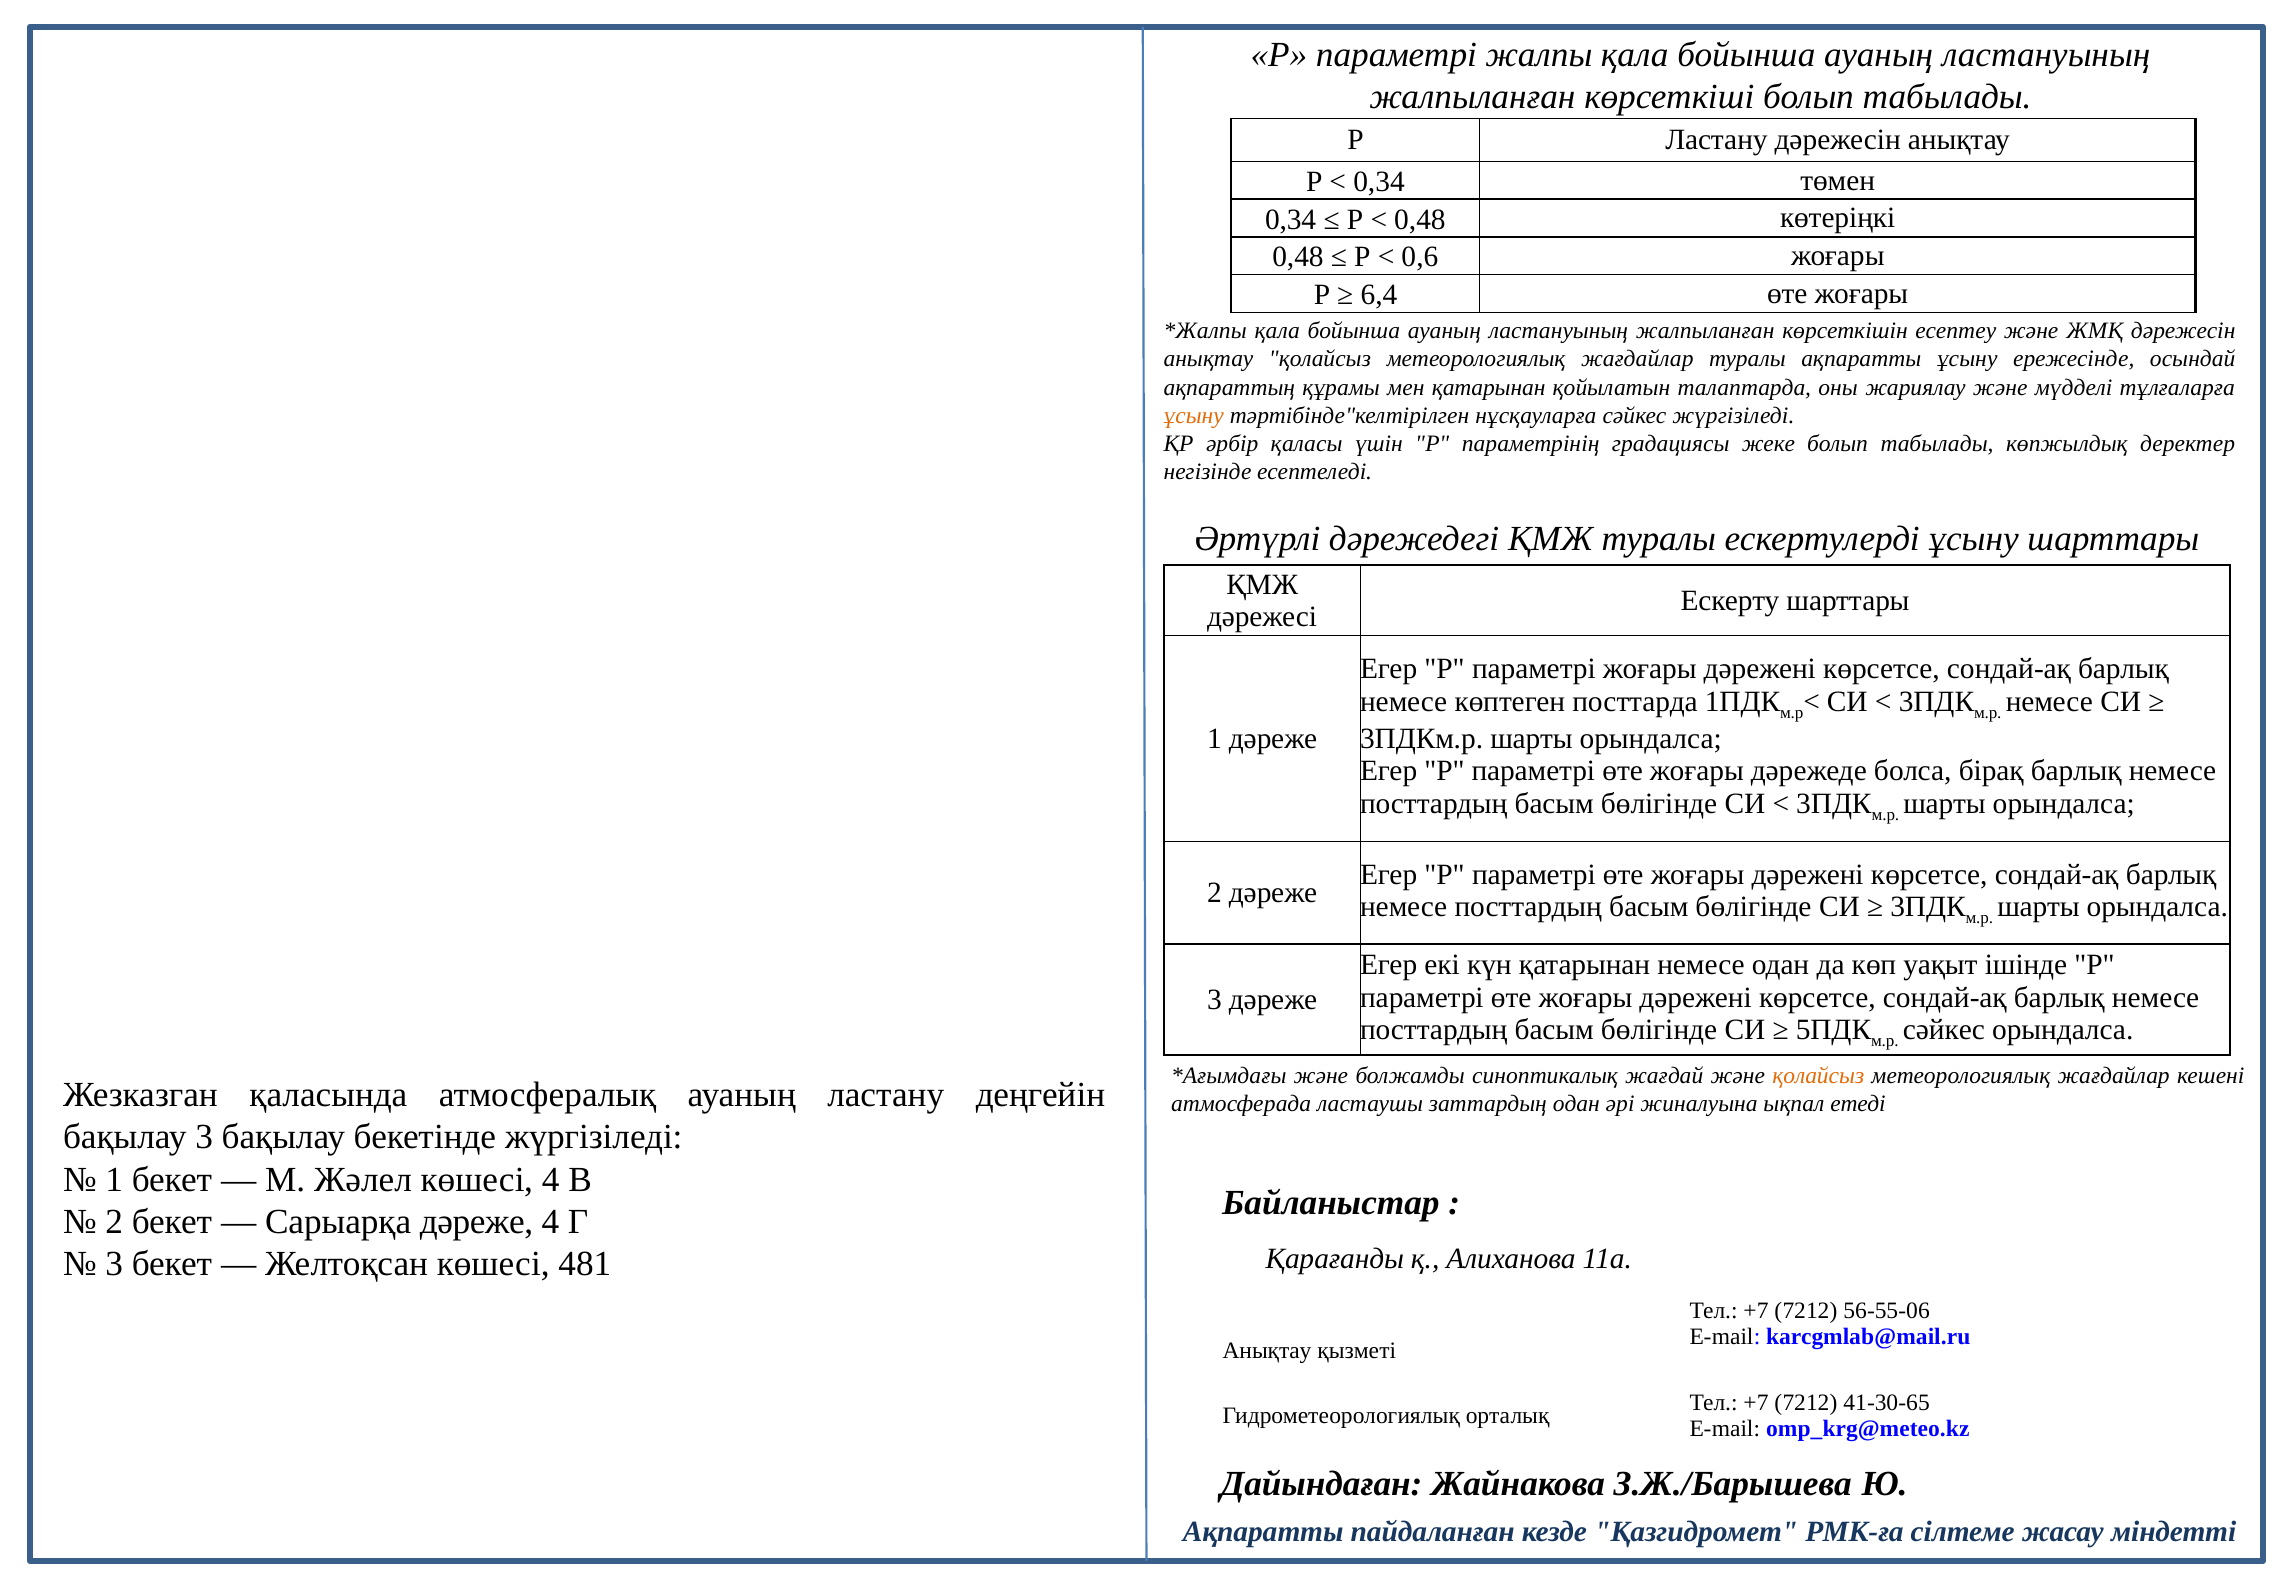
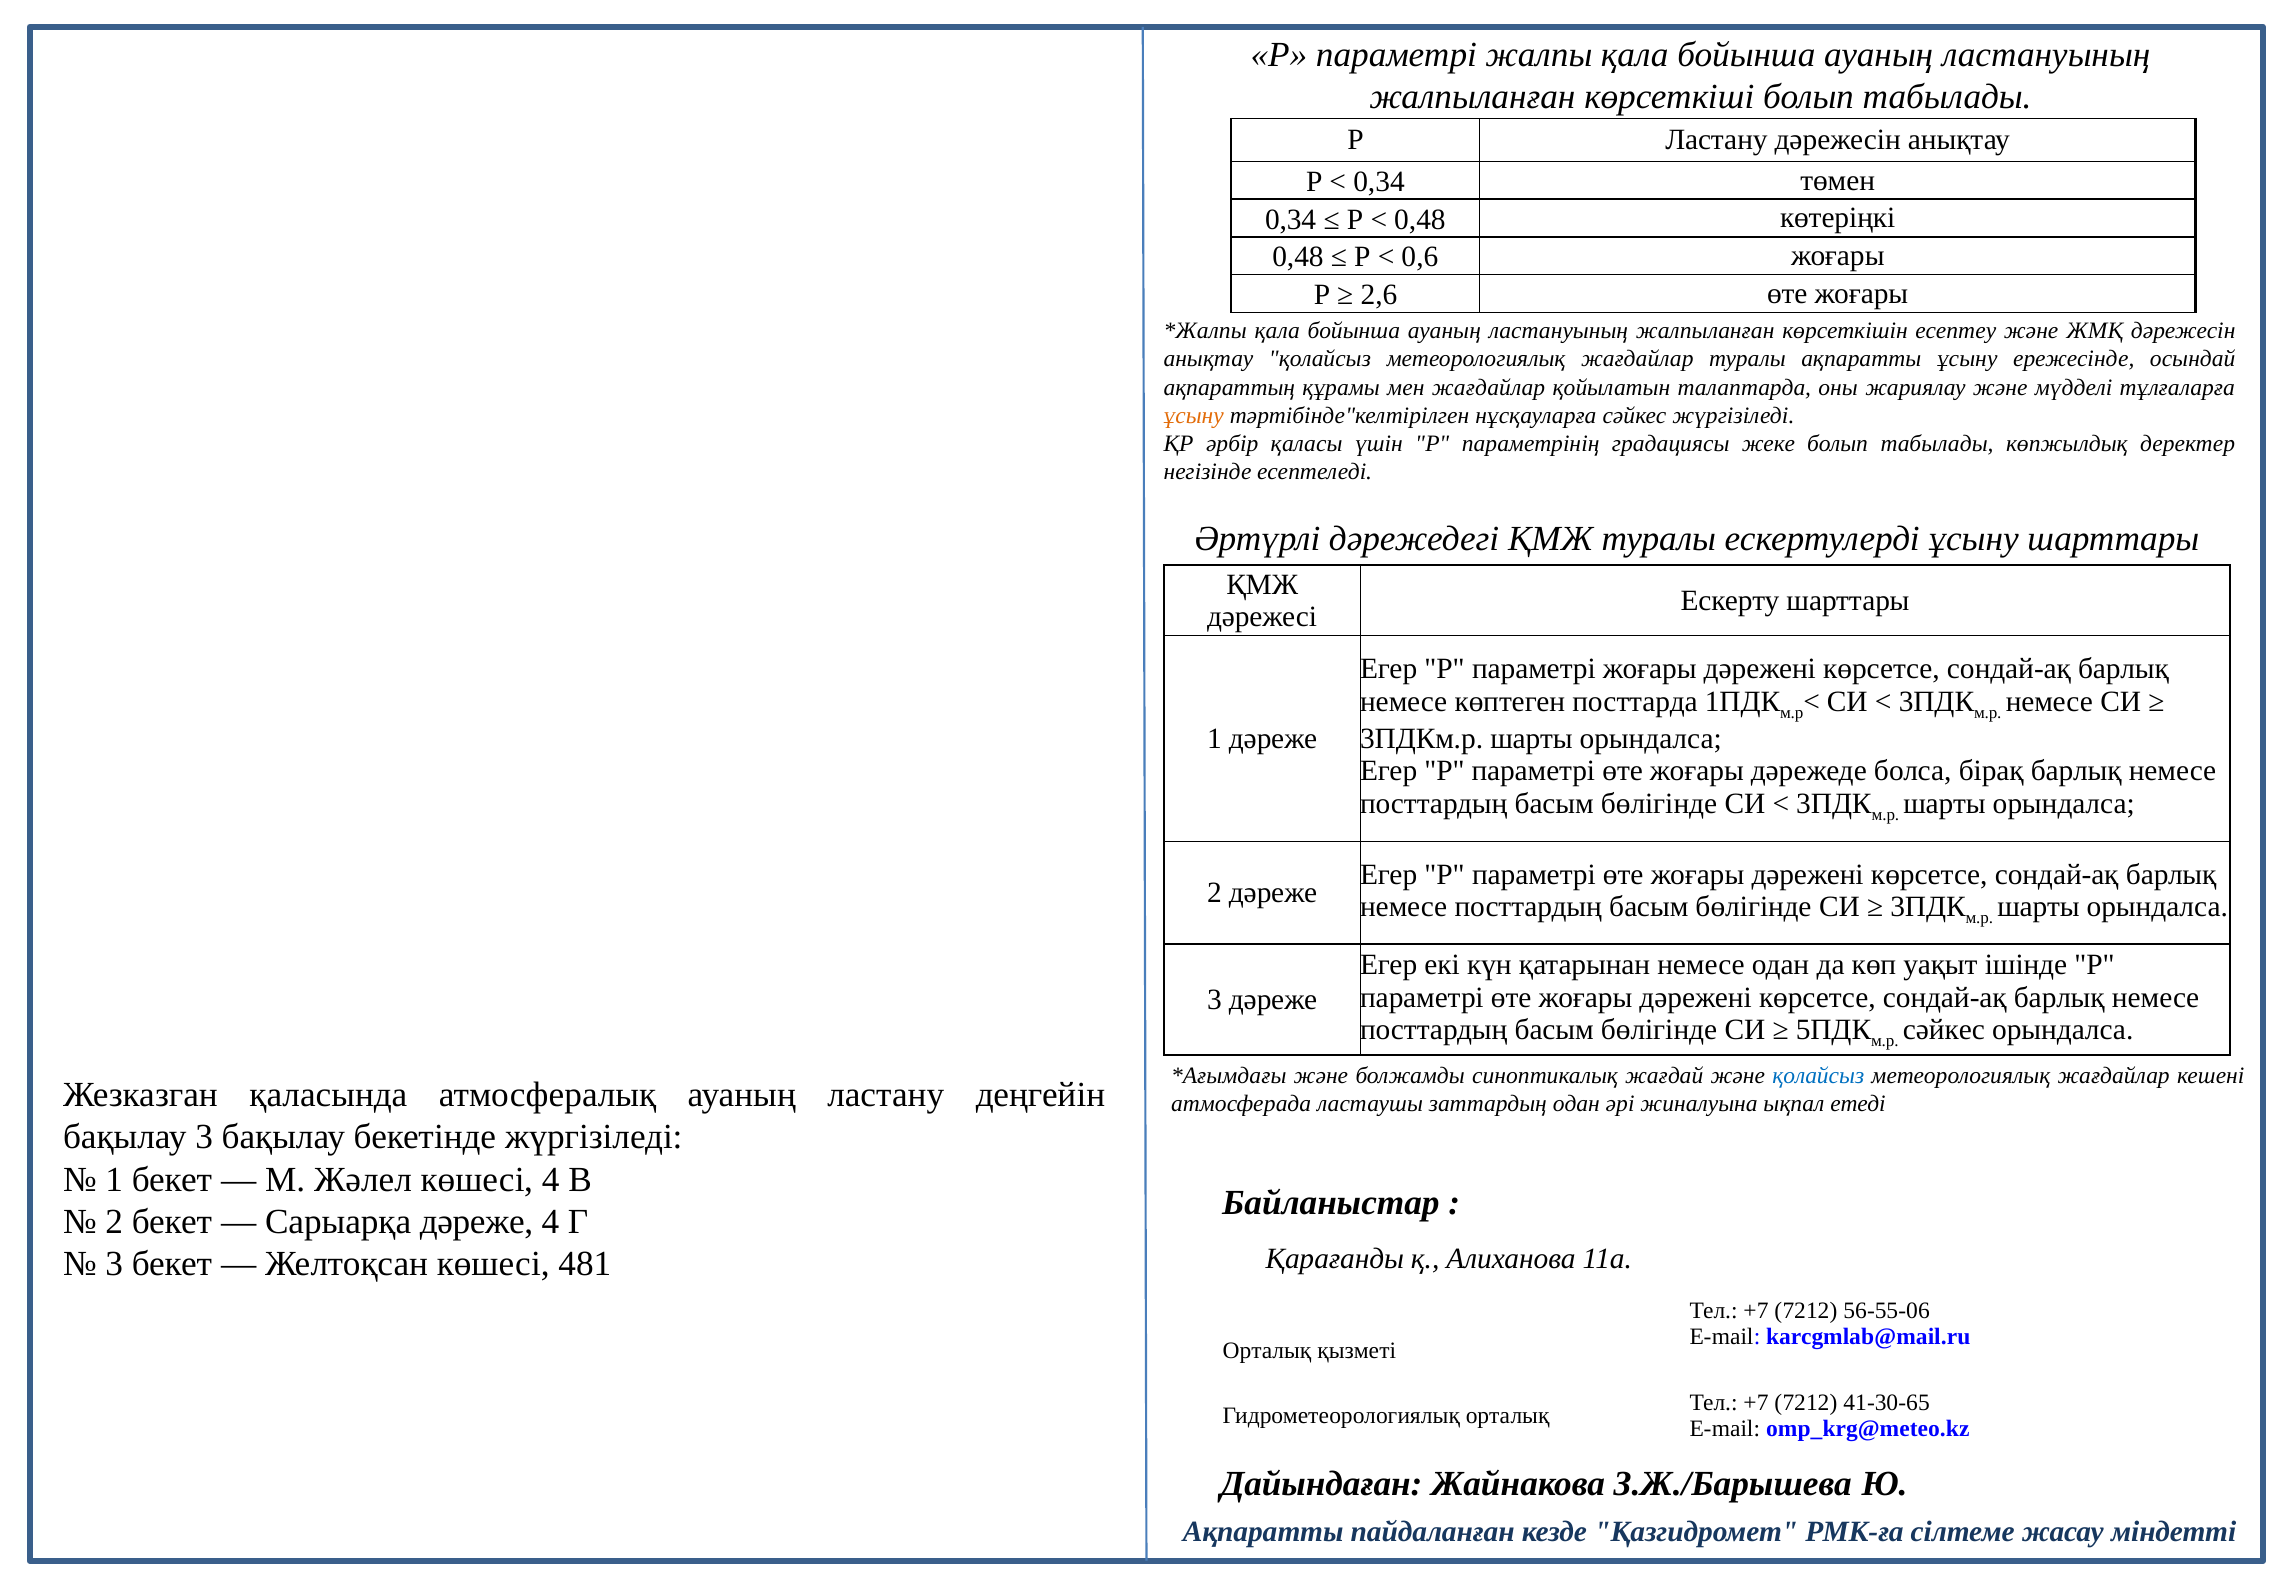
6,4: 6,4 -> 2,6 (1379, 295)
мен қатарынан: қатарынан -> жағдайлар (1489, 387)
қолайсыз colour: orange -> blue (1818, 1075)
Анықтау: Анықтау -> Орталық (1267, 1350)
